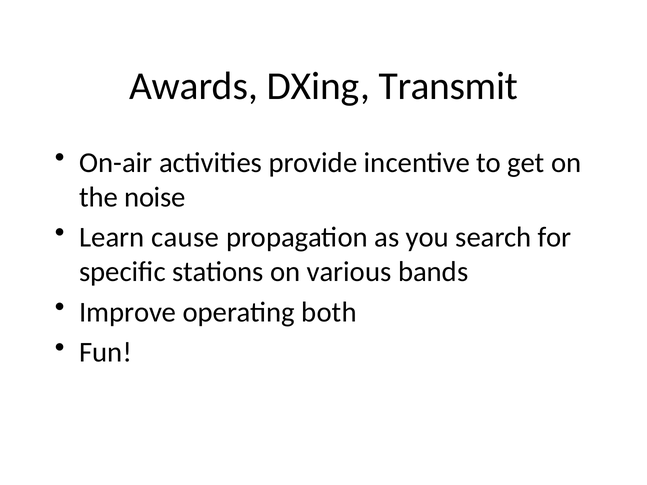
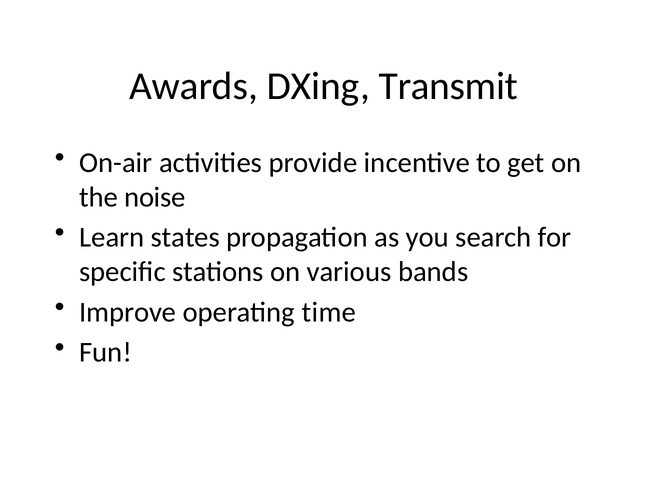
cause: cause -> states (185, 237)
both: both -> time (329, 312)
